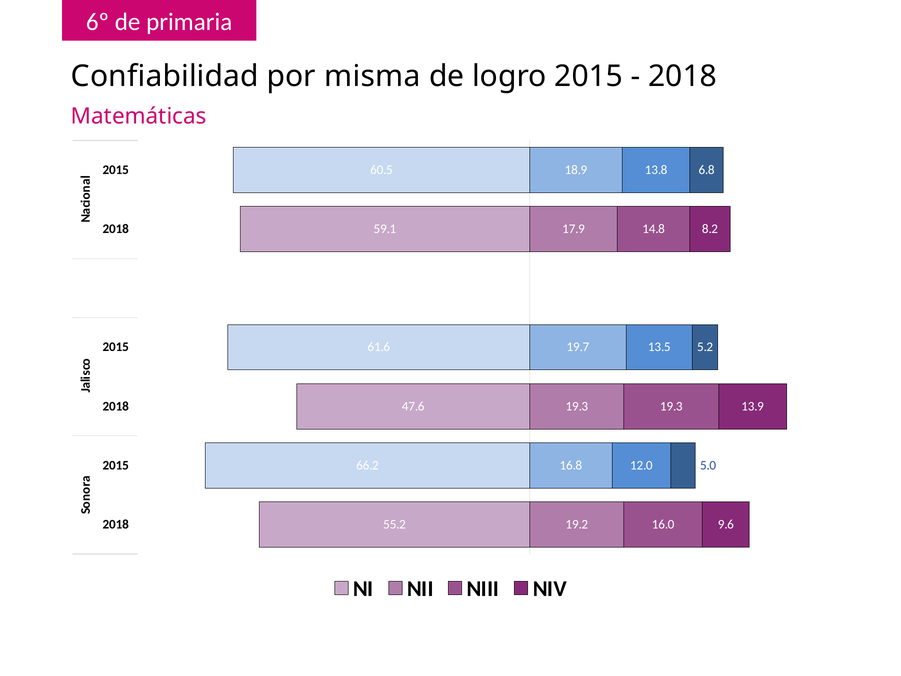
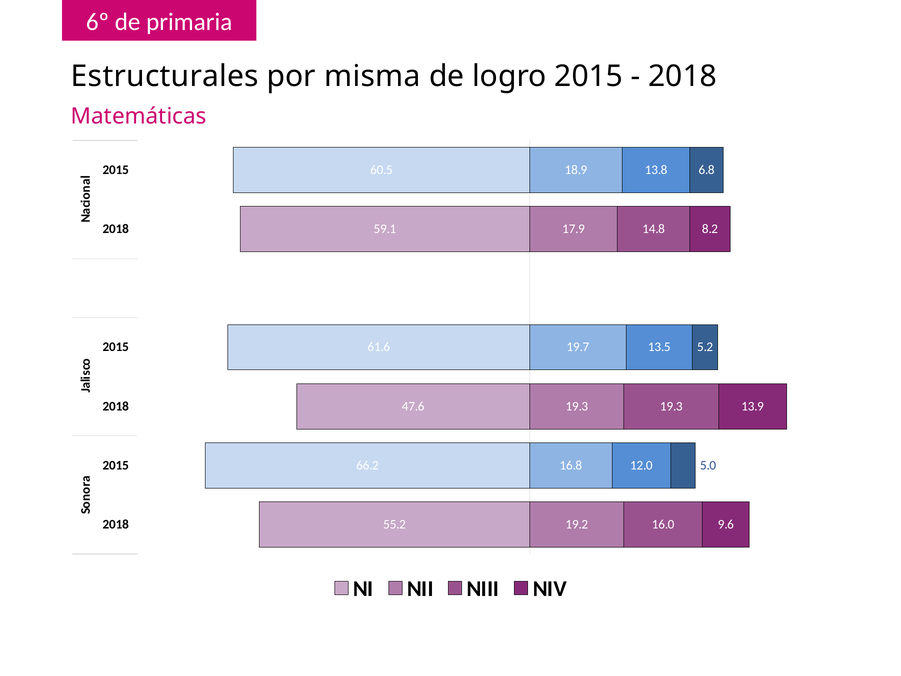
Confiabilidad: Confiabilidad -> Estructurales (165, 76)
